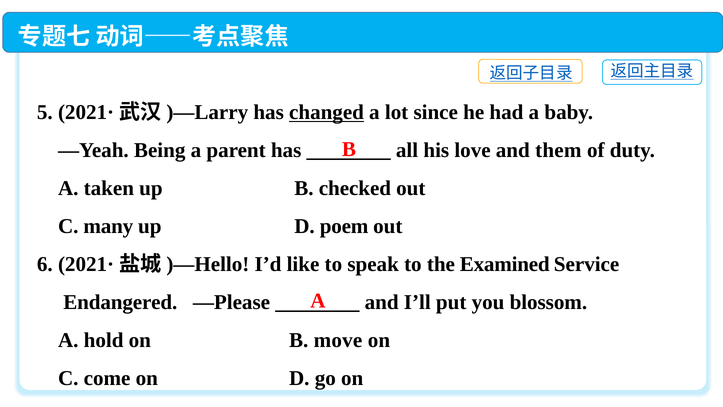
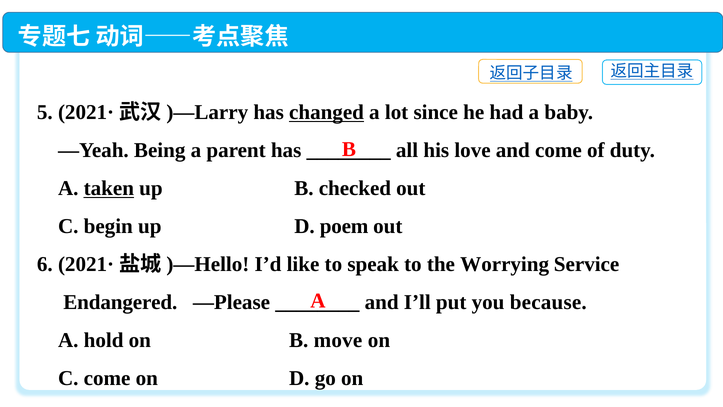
and them: them -> come (558, 150)
taken underline: none -> present (109, 188)
many: many -> begin (108, 226)
Examined: Examined -> Worrying (505, 264)
blossom: blossom -> because (548, 302)
